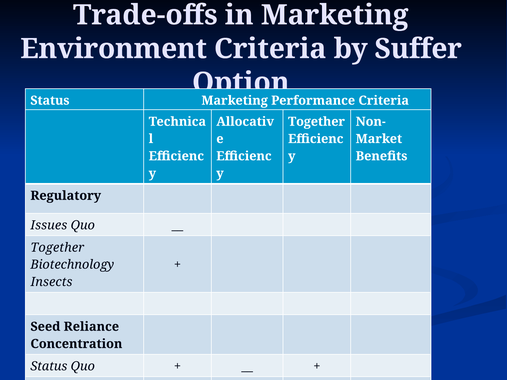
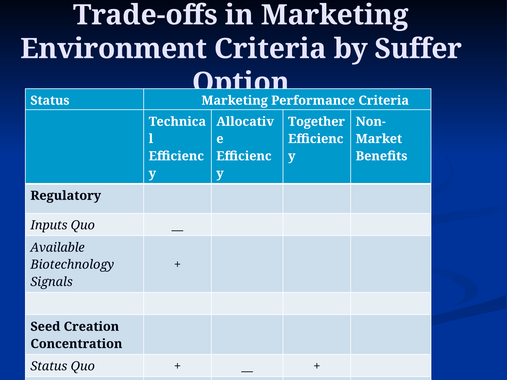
Issues: Issues -> Inputs (49, 225)
Together: Together -> Available (57, 248)
Insects: Insects -> Signals (52, 282)
Reliance: Reliance -> Creation (91, 327)
